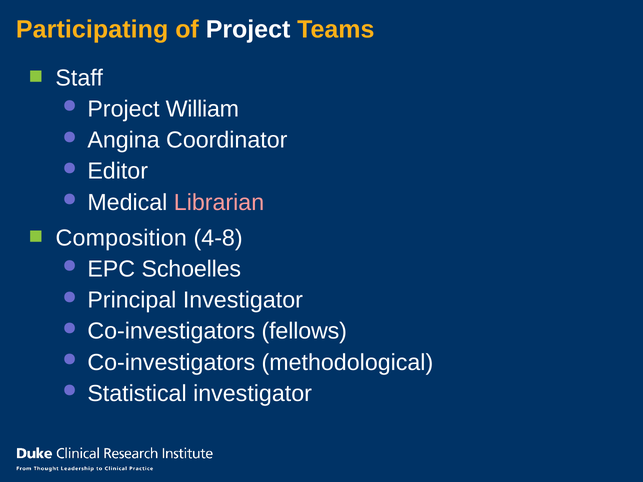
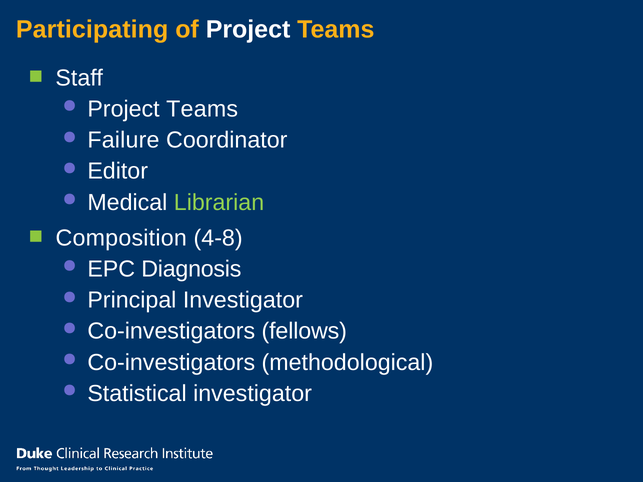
William: William -> Teams (202, 109)
Angina: Angina -> Failure (123, 140)
Librarian colour: pink -> light green (219, 202)
Schoelles: Schoelles -> Diagnosis (191, 269)
